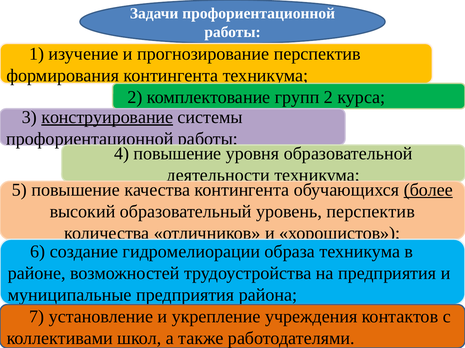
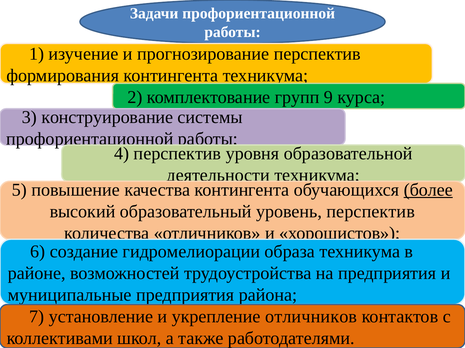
групп 2: 2 -> 9 (328, 98)
конструирование underline: present -> none (107, 118)
4 повышение: повышение -> перспектив (177, 154)
укрепление учреждения: учреждения -> отличников (311, 317)
